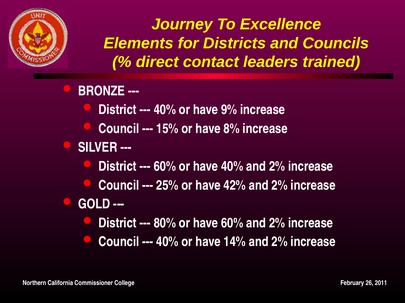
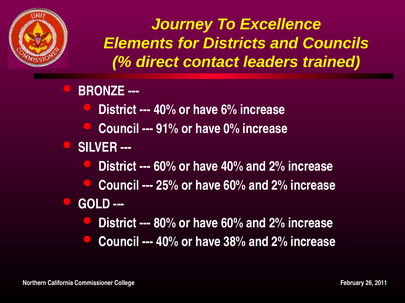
9%: 9% -> 6% (229, 110)
15%: 15% -> 91% (167, 129)
8%: 8% -> 0% (232, 129)
25% or have 42%: 42% -> 60% (235, 186)
14%: 14% -> 38% (235, 242)
